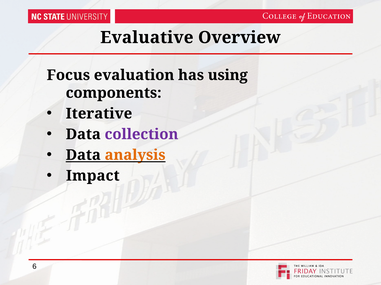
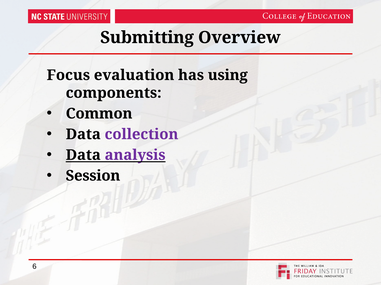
Evaluative: Evaluative -> Submitting (147, 38)
Iterative: Iterative -> Common (99, 114)
analysis colour: orange -> purple (135, 155)
Impact: Impact -> Session (93, 176)
